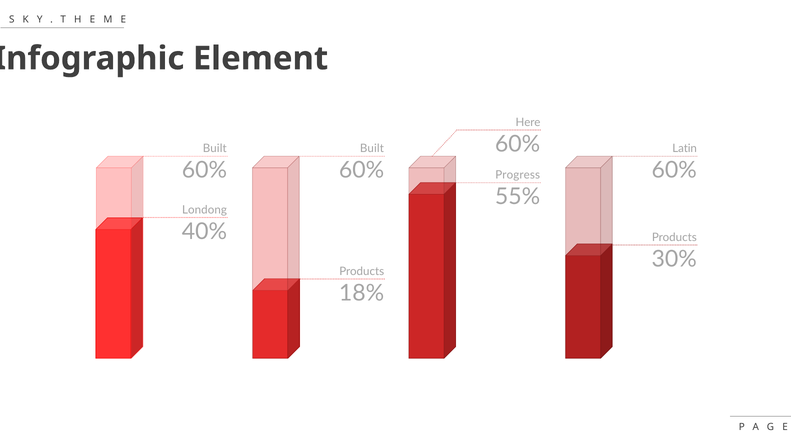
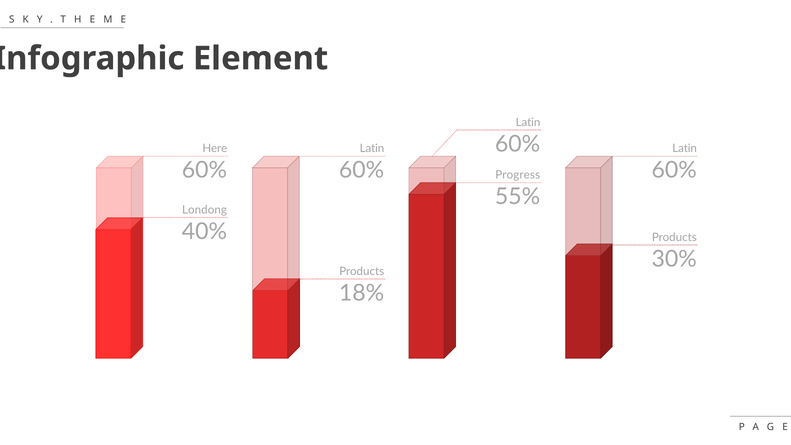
Here: Here -> Latin (528, 122)
Built: Built -> Here (215, 149)
Built: Built -> Latin (372, 149)
